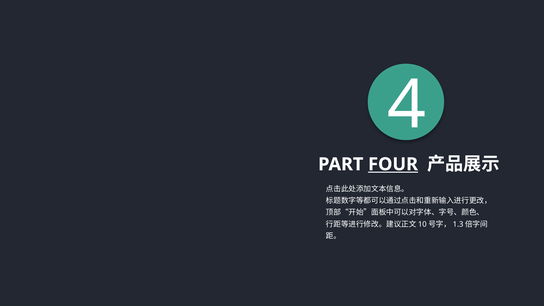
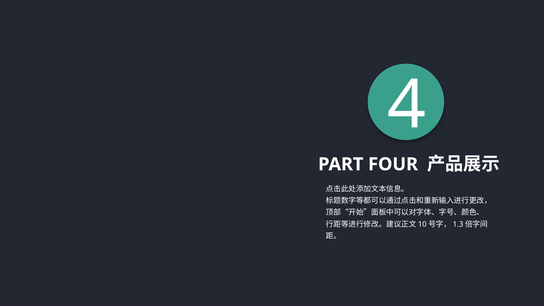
FOUR underline: present -> none (393, 164)
